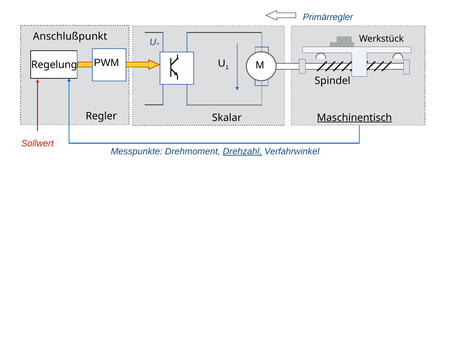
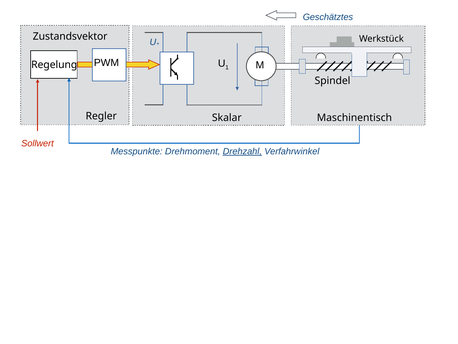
Primärregler: Primärregler -> Geschätztes (328, 17)
Anschlußpunkt: Anschlußpunkt -> Zustandsvektor (70, 36)
Maschinentisch underline: present -> none (354, 117)
